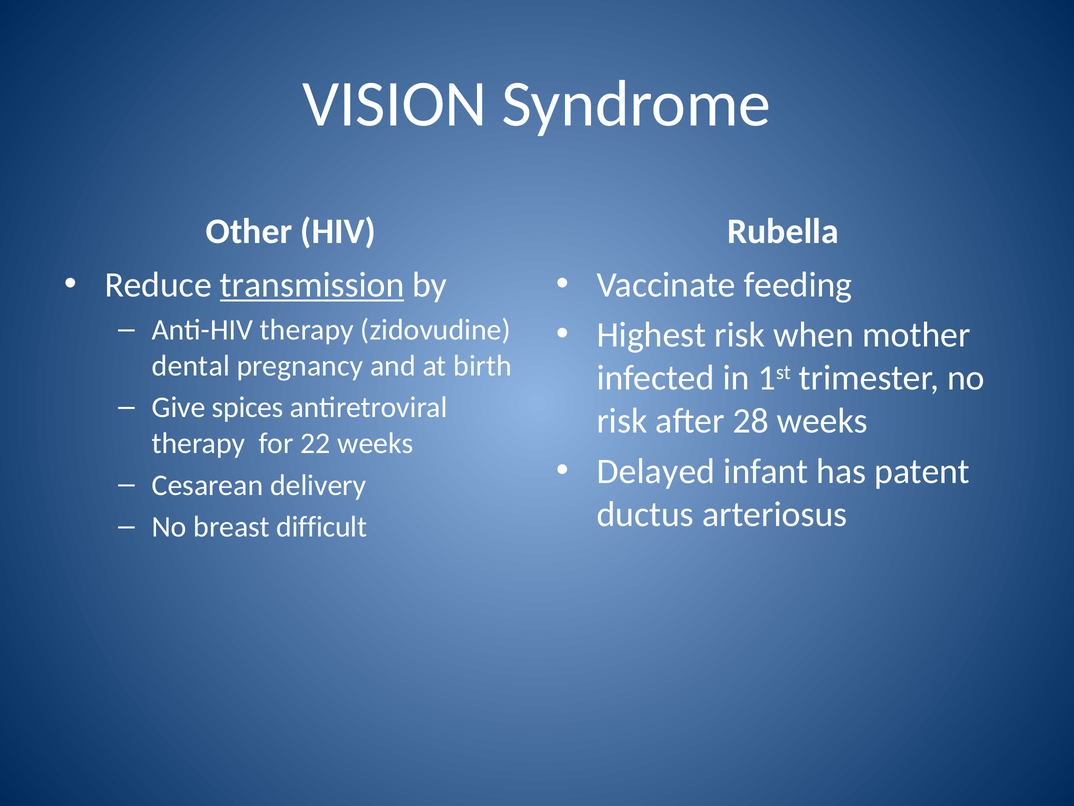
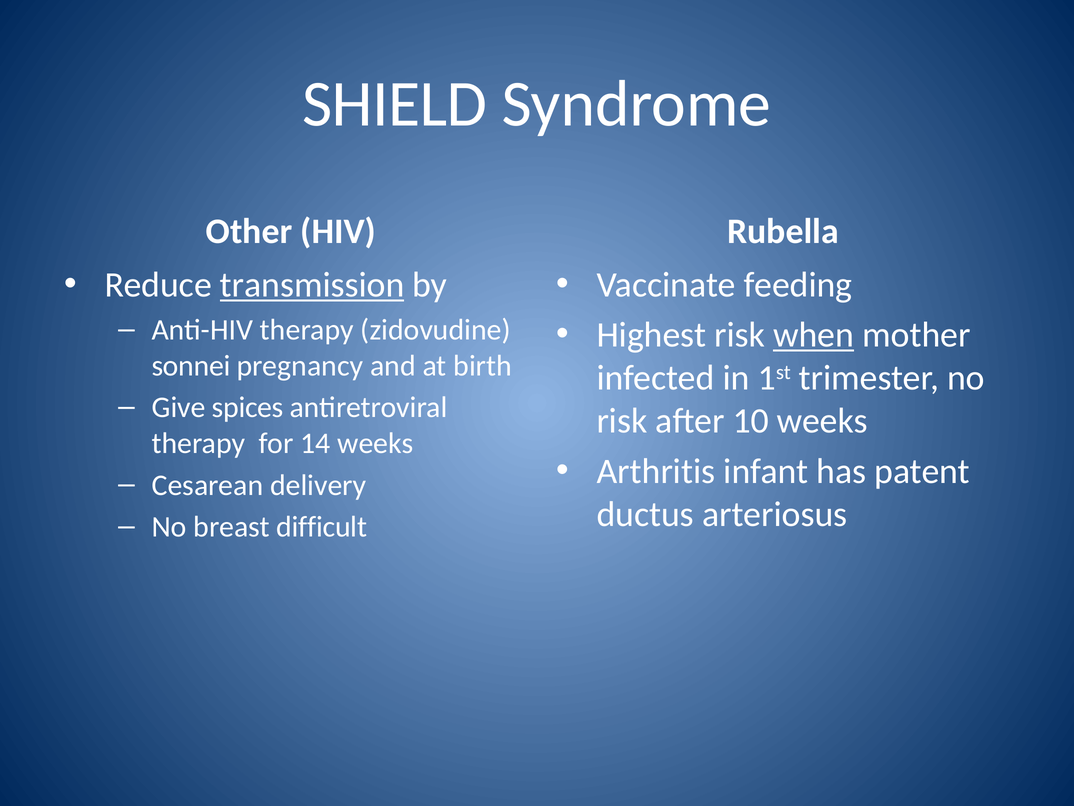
VISION: VISION -> SHIELD (395, 104)
when underline: none -> present (814, 335)
dental: dental -> sonnei (191, 366)
28: 28 -> 10 (751, 421)
22: 22 -> 14 (315, 443)
Delayed: Delayed -> Arthritis (656, 471)
